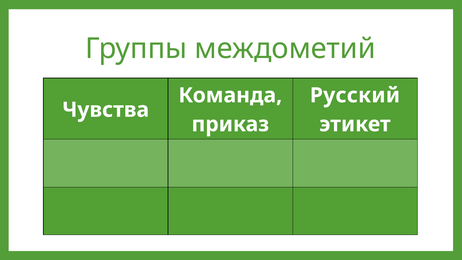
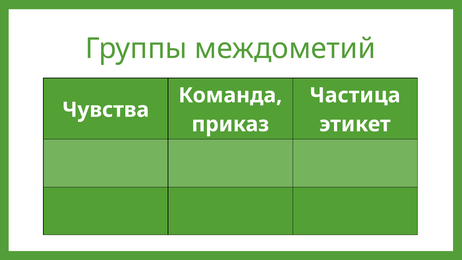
Русский: Русский -> Частица (355, 95)
